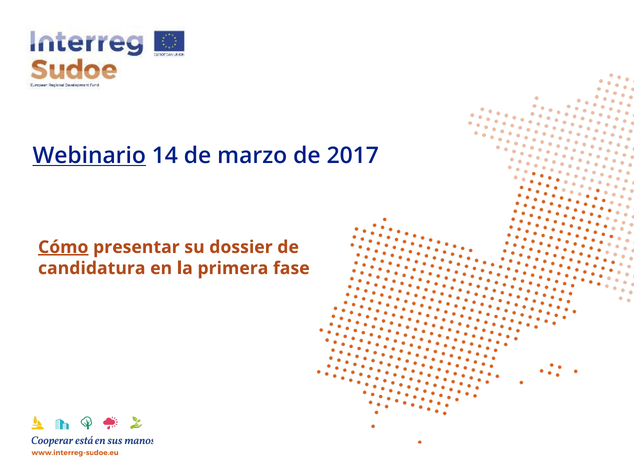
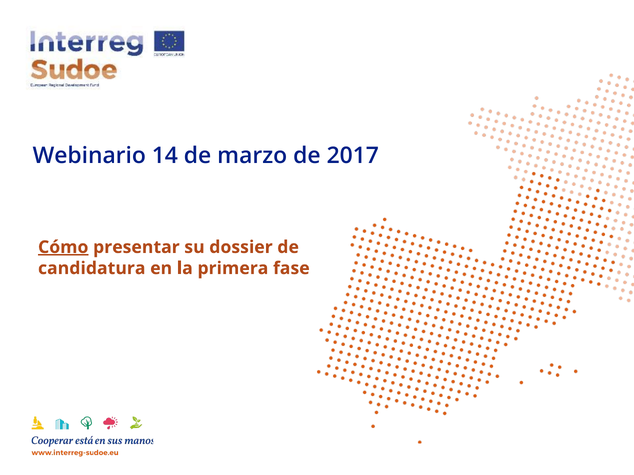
Webinario underline: present -> none (89, 156)
